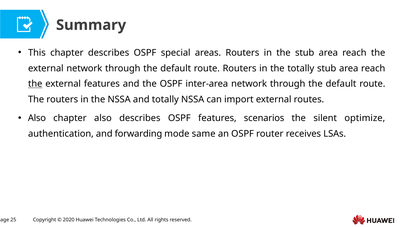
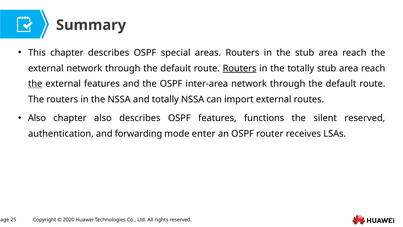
Routers underline: none -> present (240, 68)
scenarios: scenarios -> functions (264, 118)
silent optimize: optimize -> reserved (365, 118)
same: same -> enter (204, 134)
